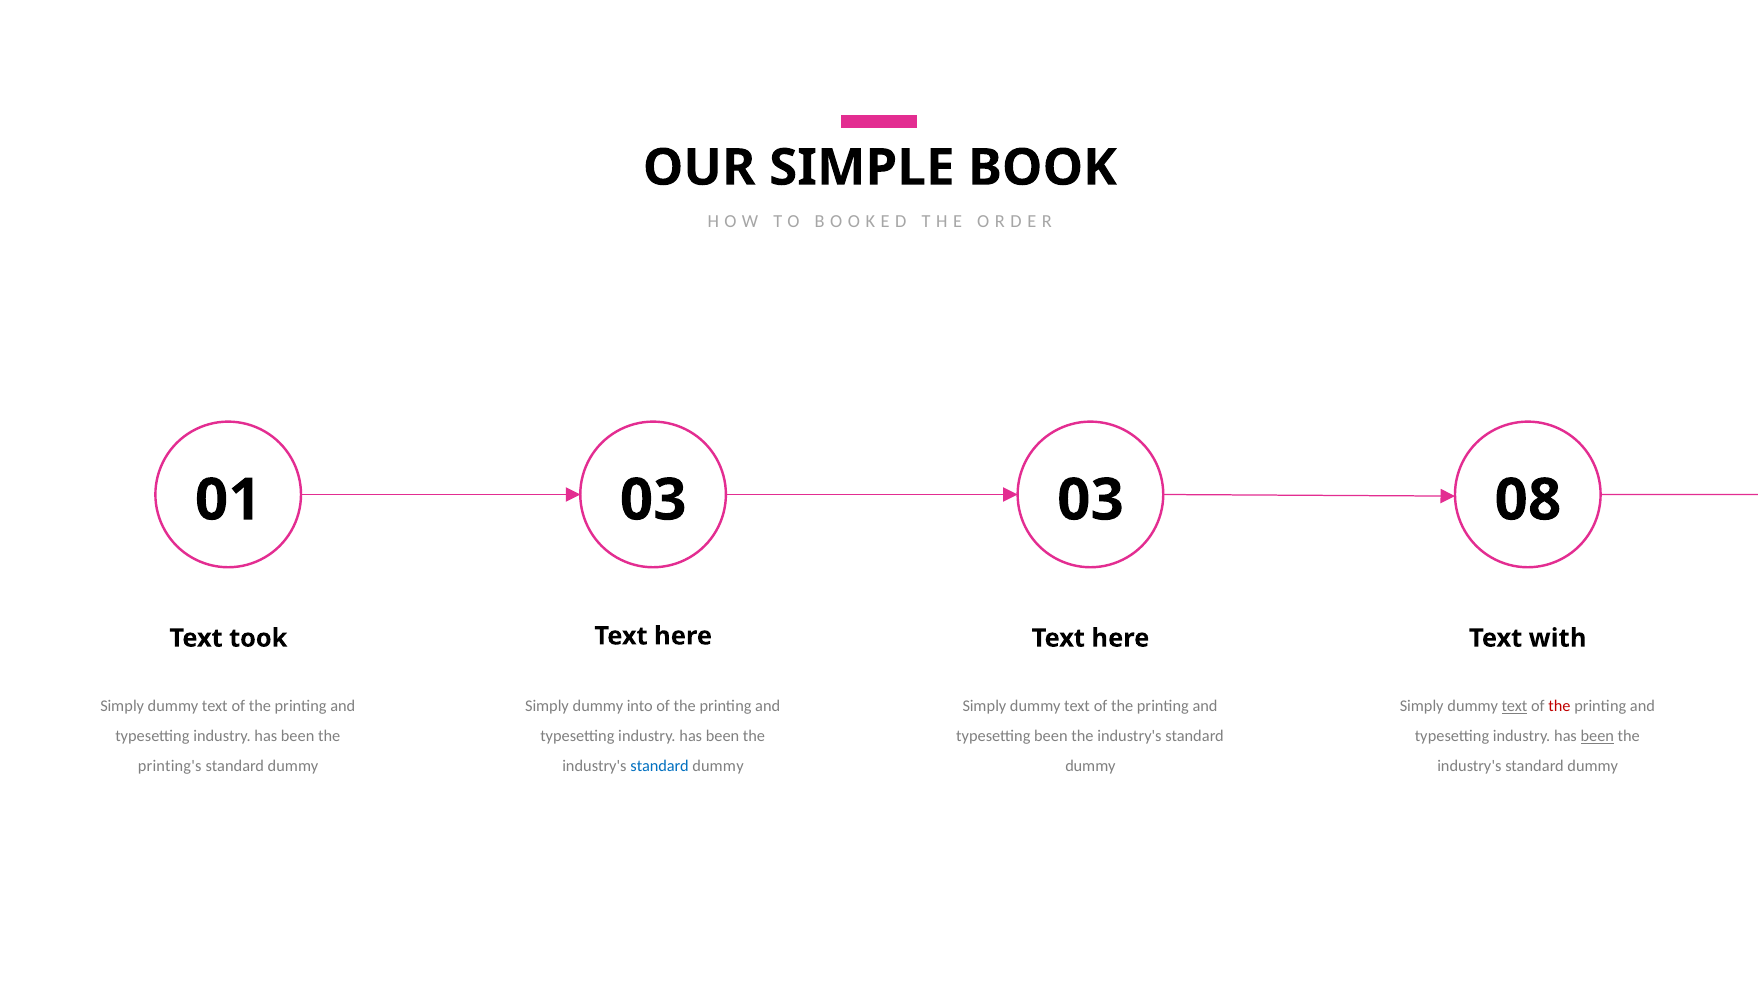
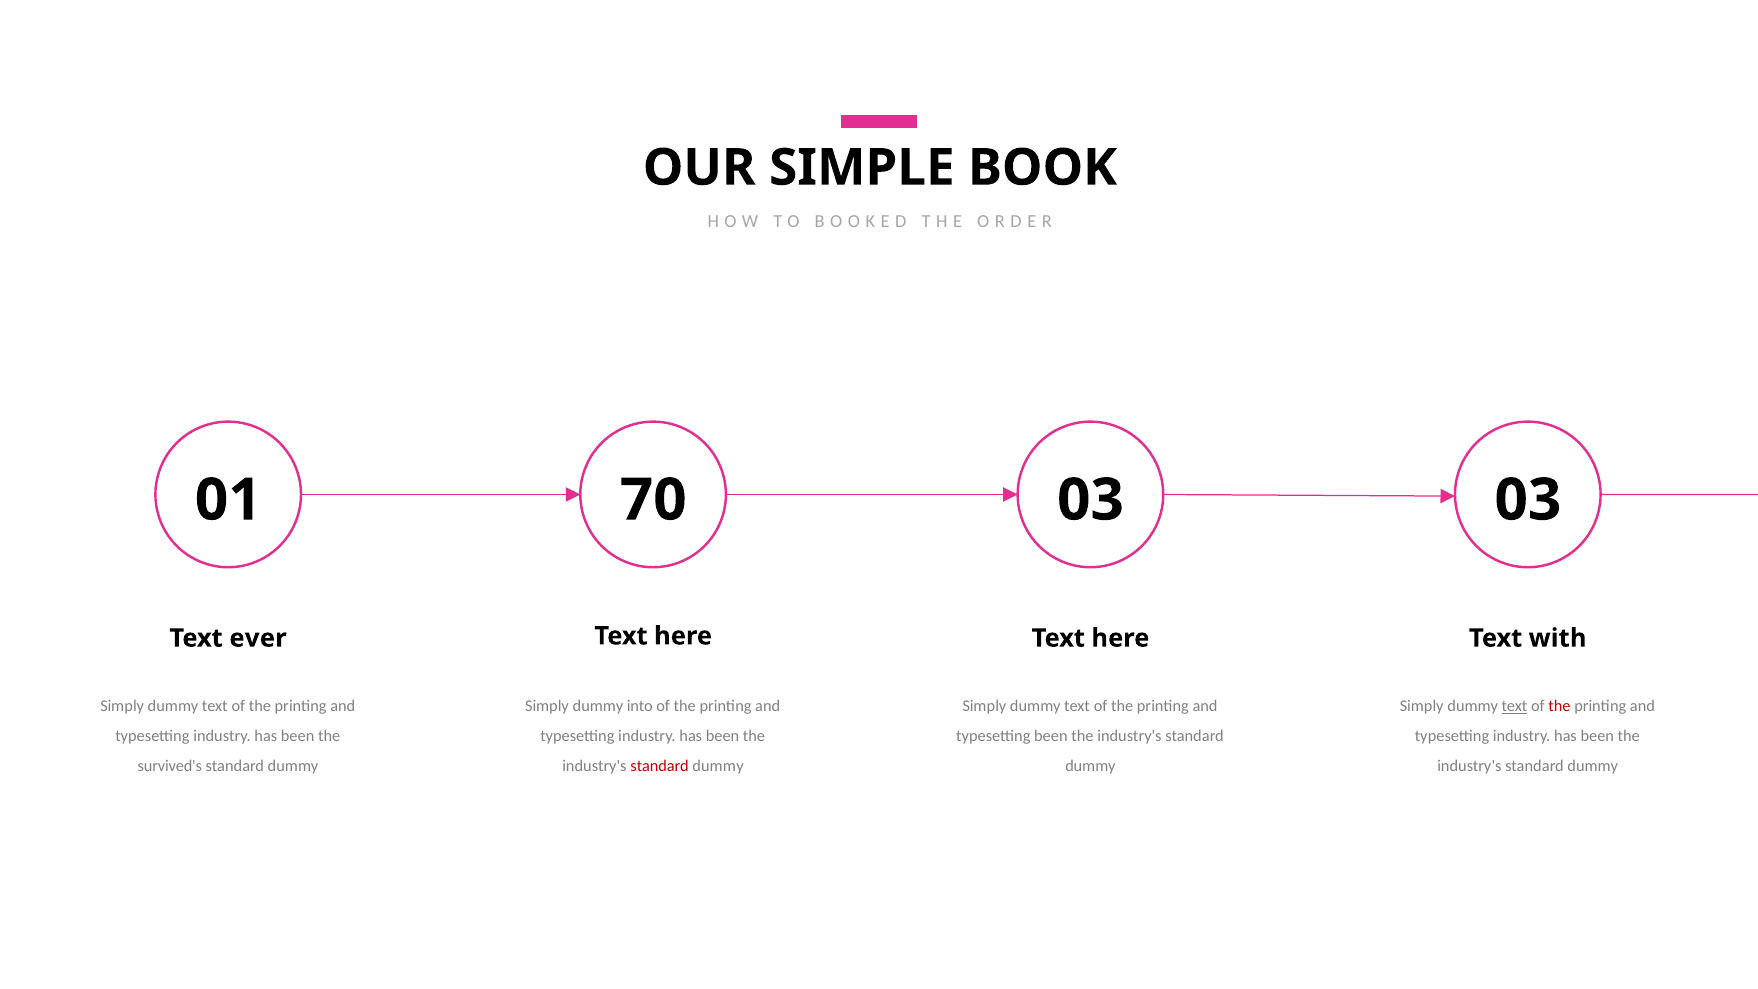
01 03: 03 -> 70 (653, 500)
03 08: 08 -> 03 (1528, 500)
took: took -> ever (258, 638)
been underline: present -> none (1597, 736)
printing's: printing's -> survived's (170, 766)
standard colour: blue -> red (660, 766)
